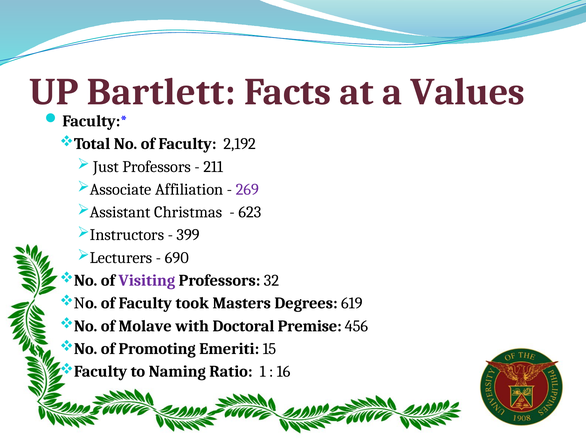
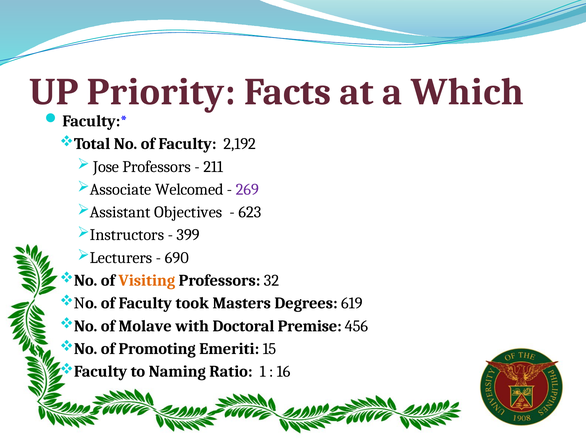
Bartlett: Bartlett -> Priority (161, 92)
Values: Values -> Which (467, 92)
Just: Just -> Jose (106, 167)
Affiliation: Affiliation -> Welcomed (189, 190)
Christmas: Christmas -> Objectives (188, 212)
Visiting colour: purple -> orange (147, 281)
